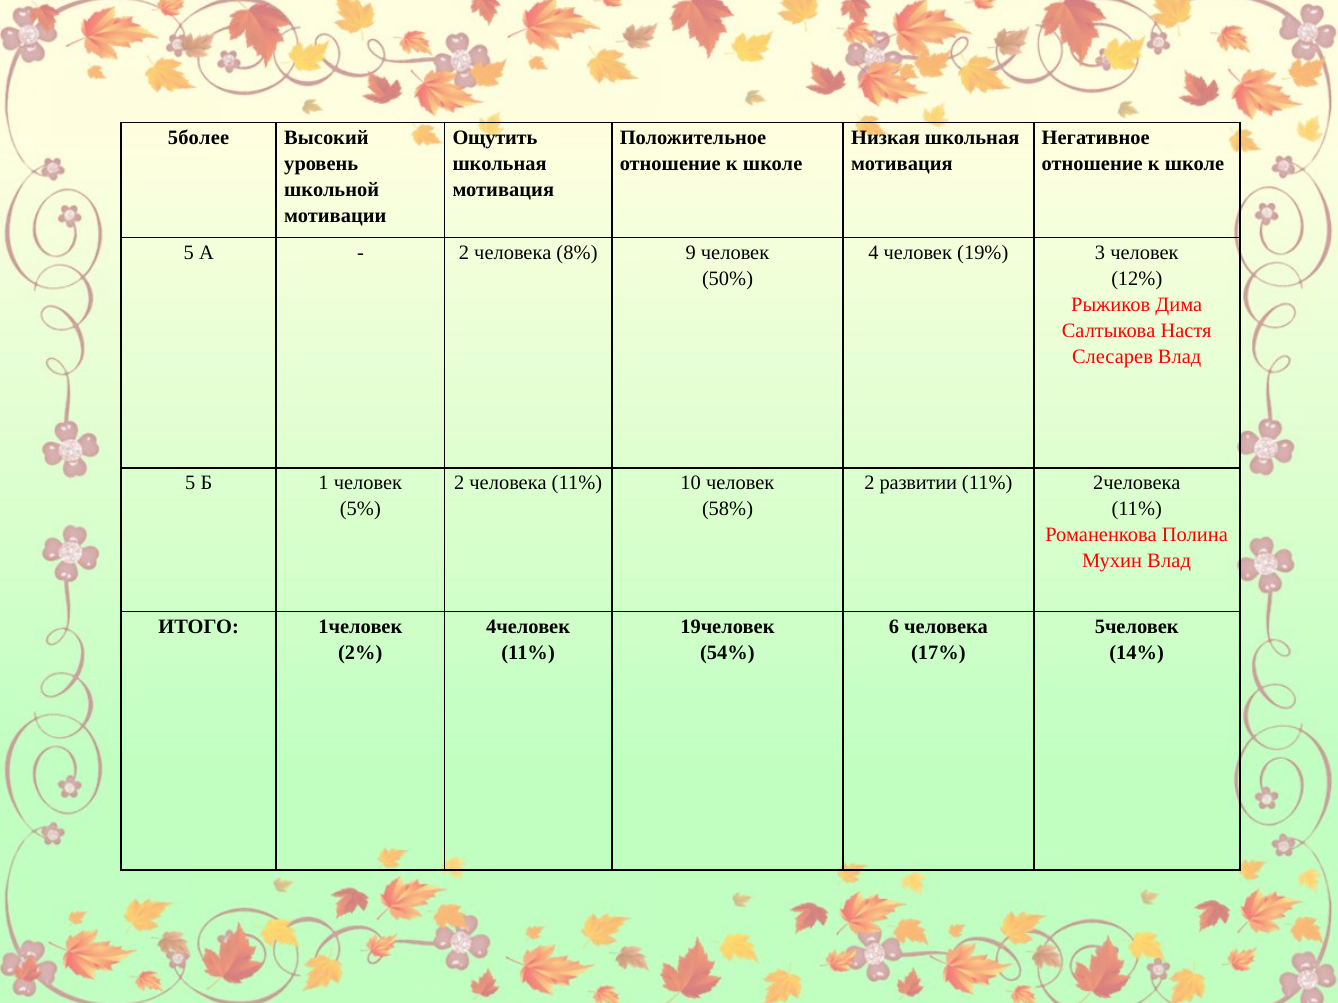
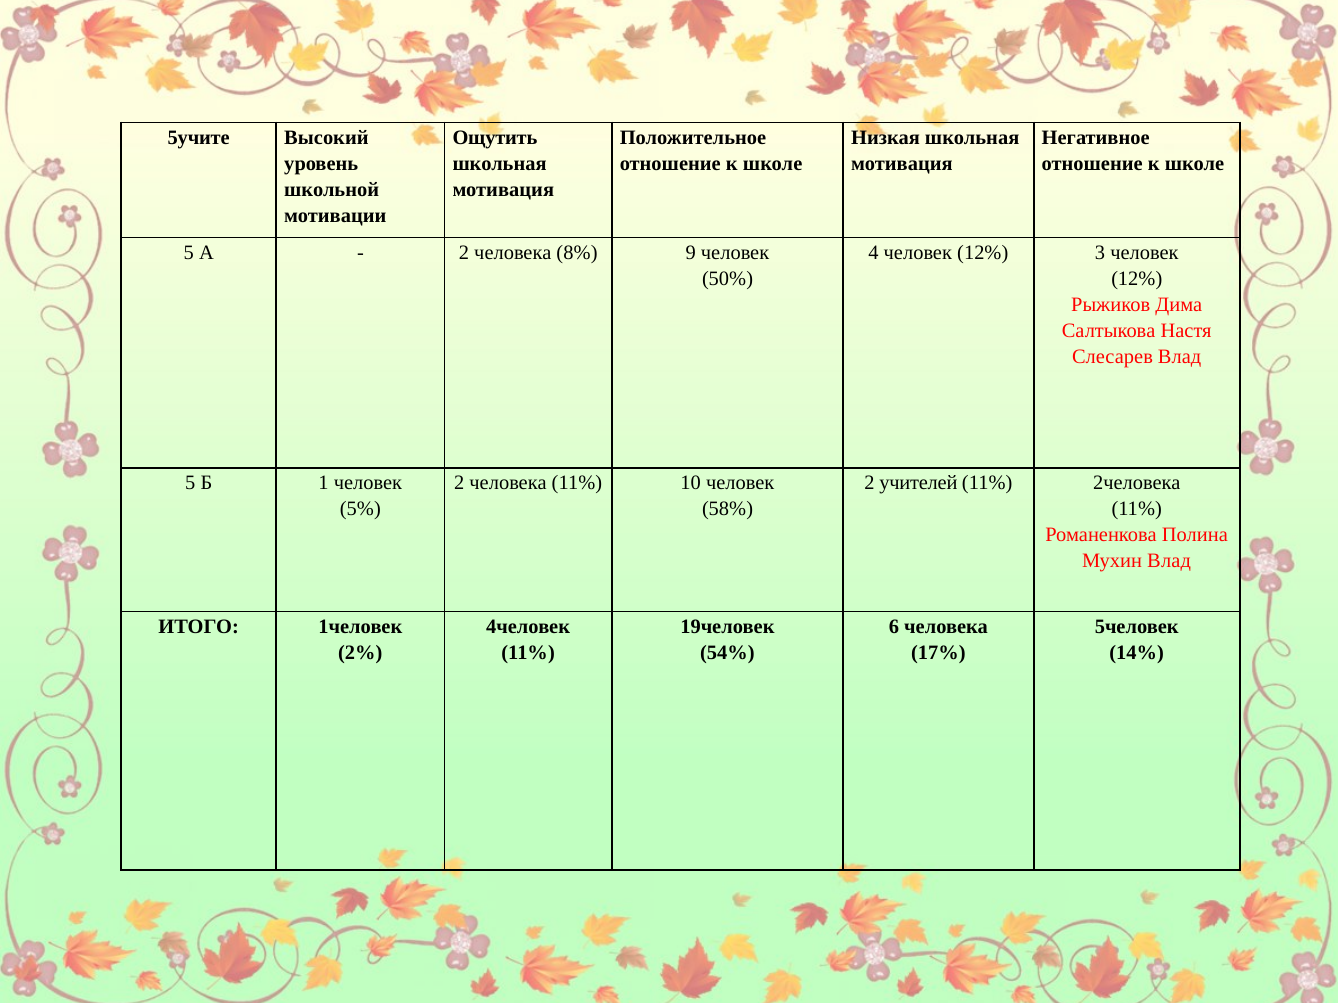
5более: 5более -> 5учите (199, 137)
4 человек 19%: 19% -> 12% (983, 253)
развитии: развитии -> учителей (918, 483)
